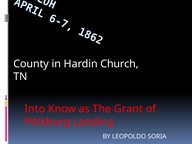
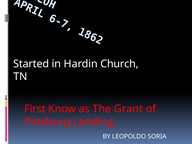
County: County -> Started (31, 64)
Into: Into -> First (35, 109)
